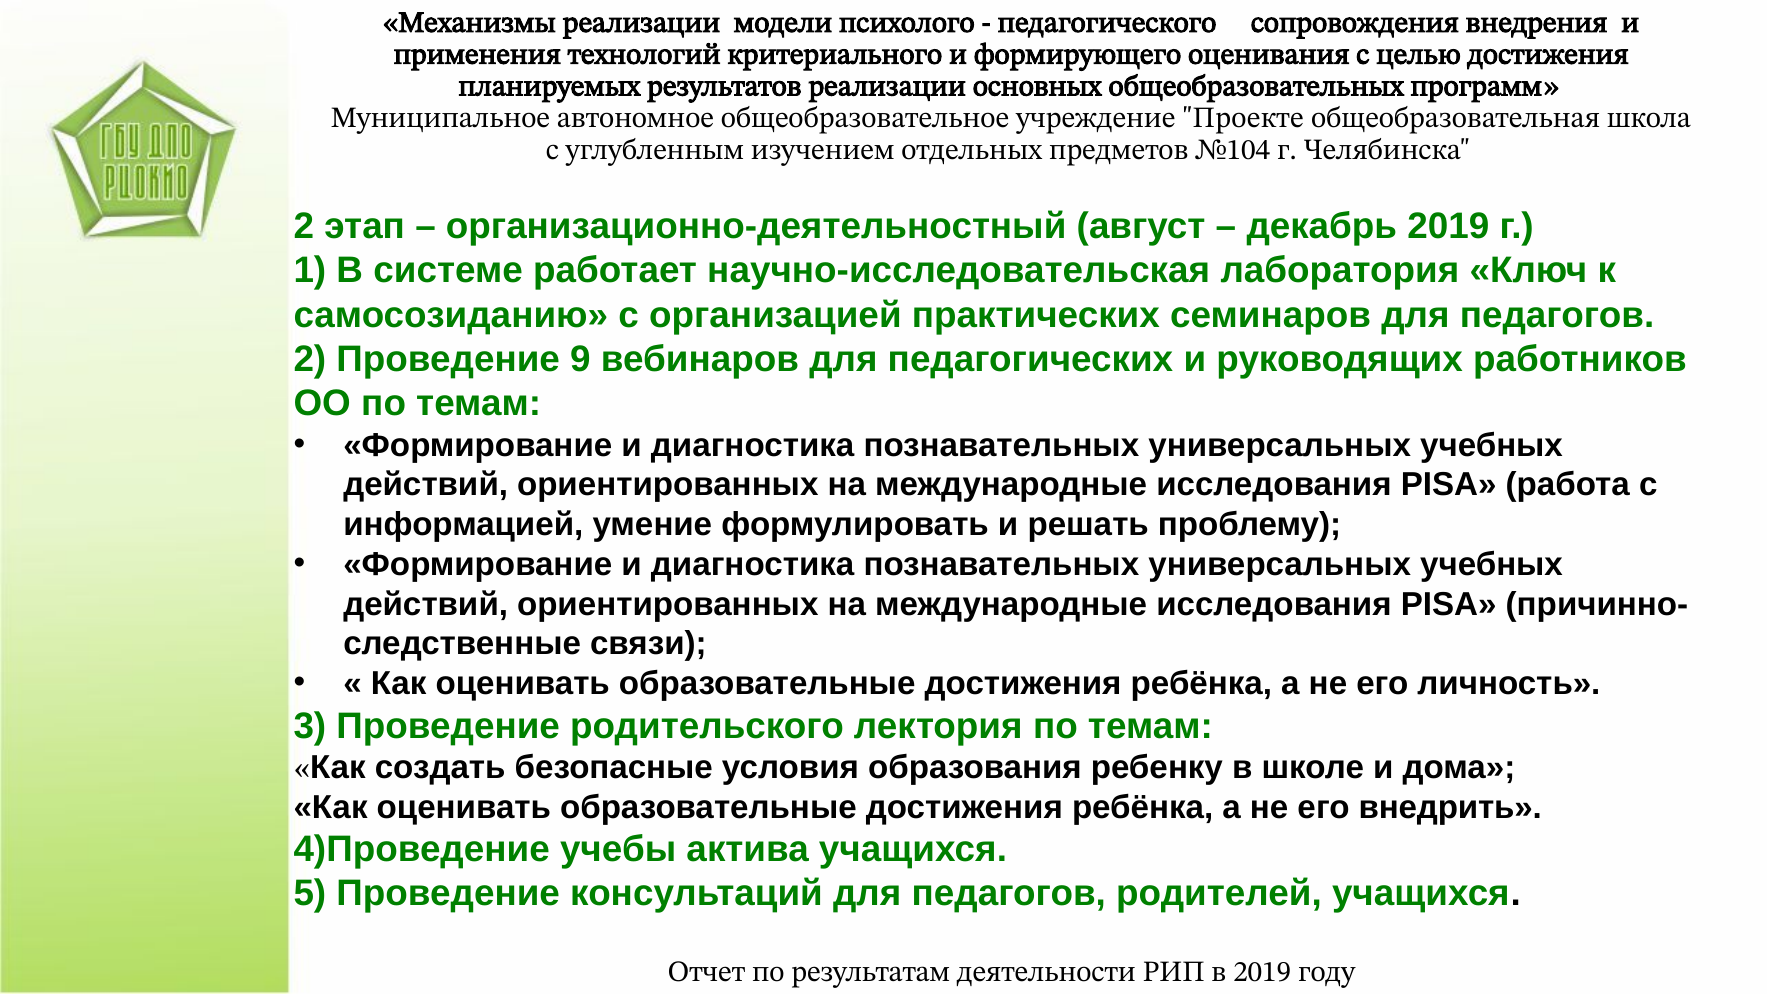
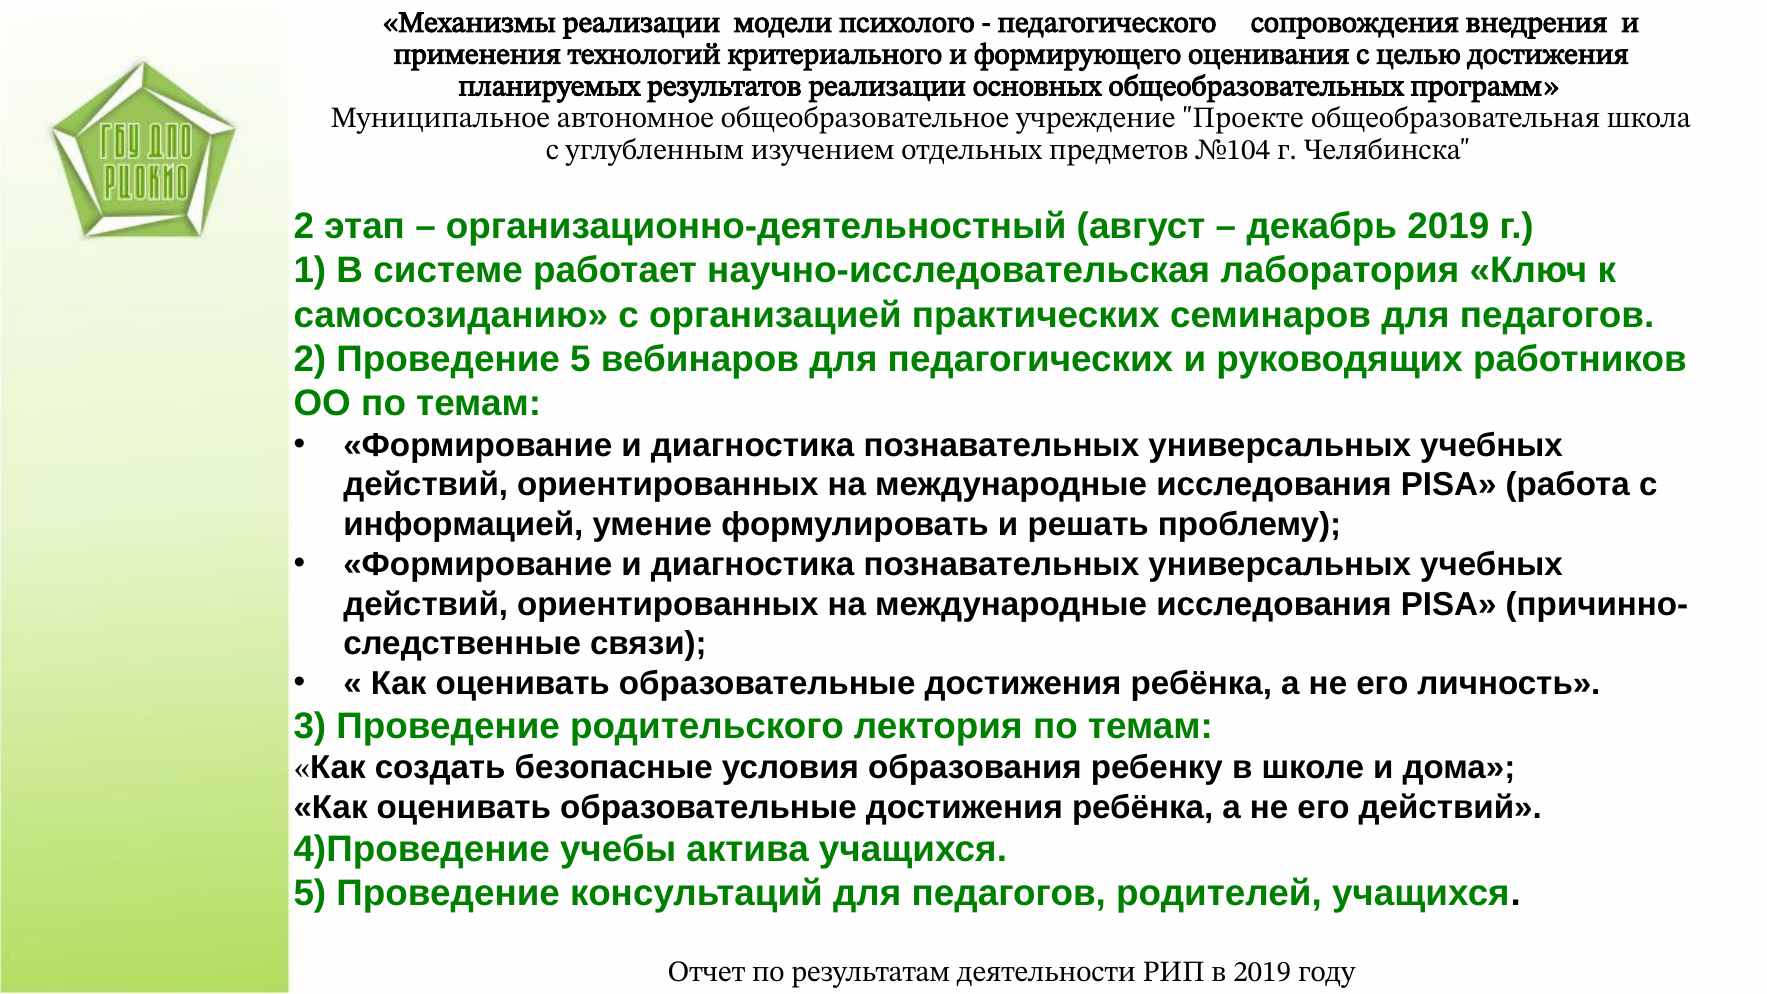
Проведение 9: 9 -> 5 (580, 359)
его внедрить: внедрить -> действий (1450, 807)
